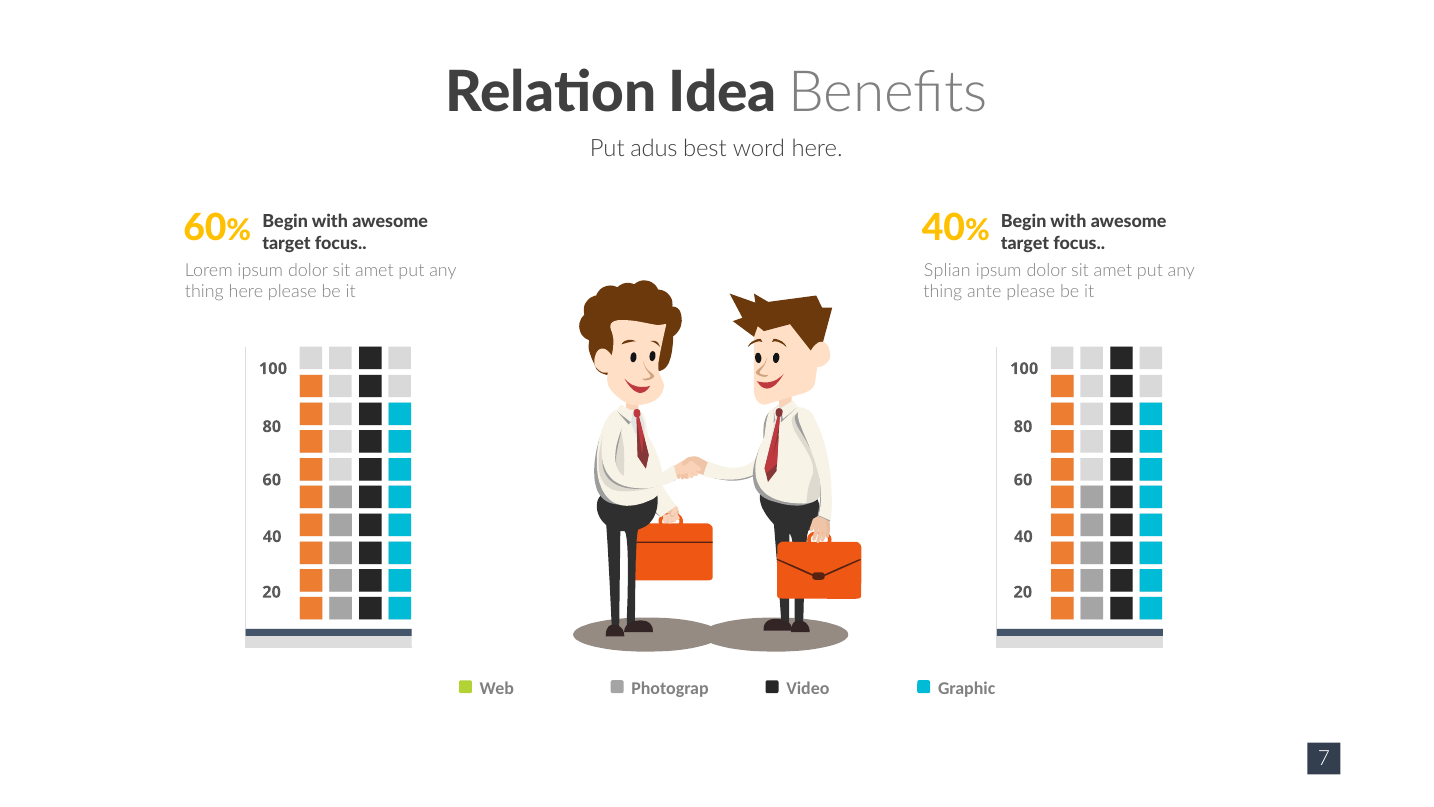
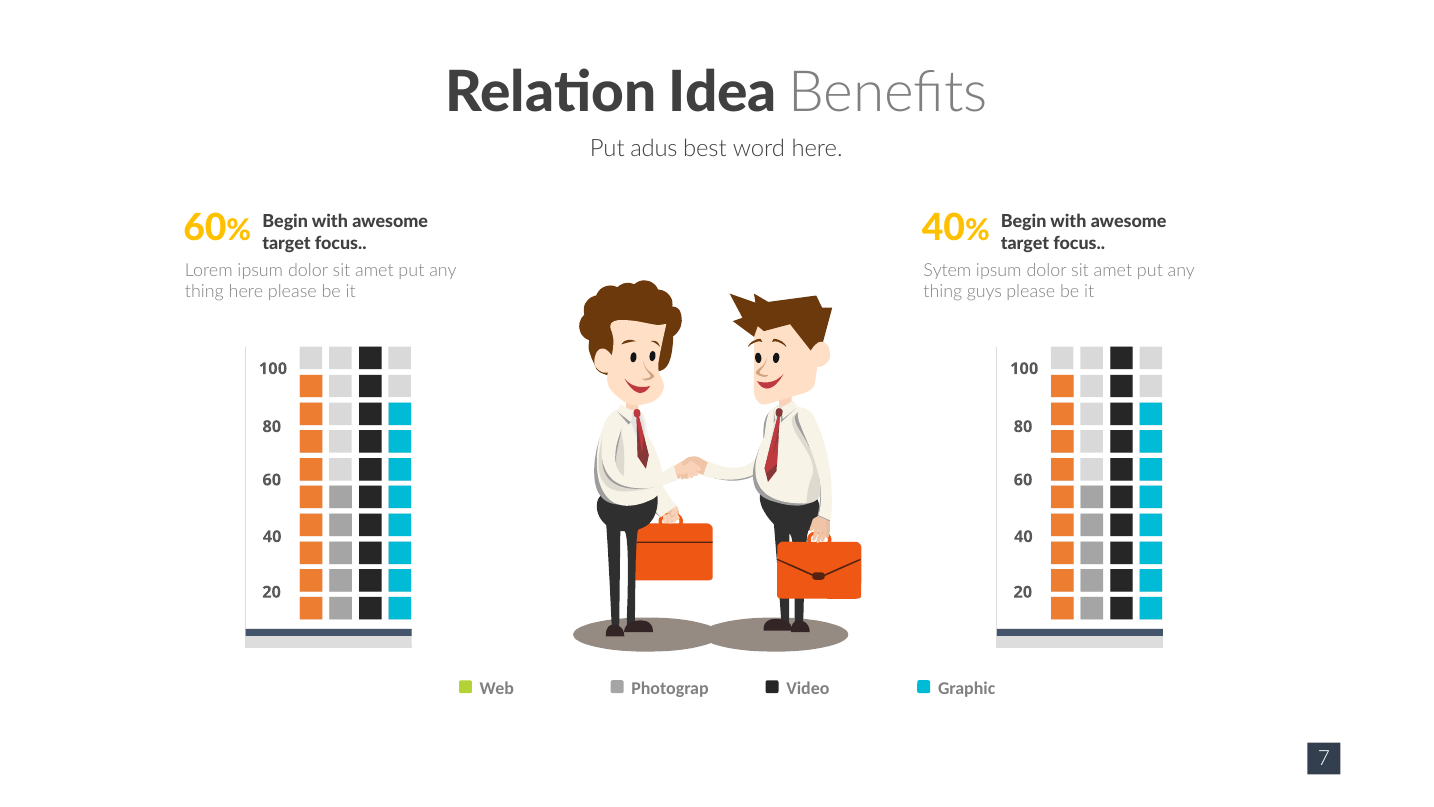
Splian: Splian -> Sytem (947, 270)
ante: ante -> guys (984, 292)
